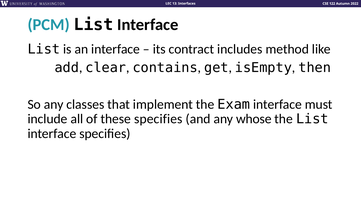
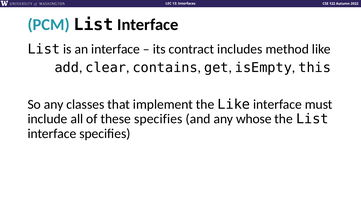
then: then -> this (315, 68)
the Exam: Exam -> Like (234, 104)
